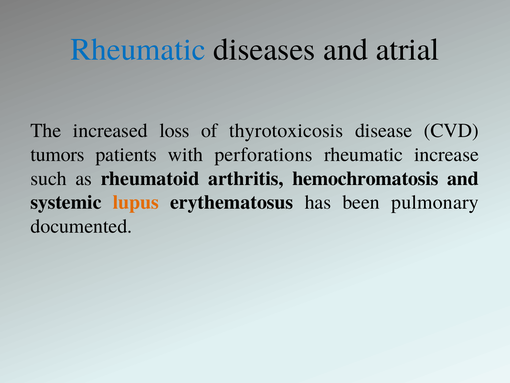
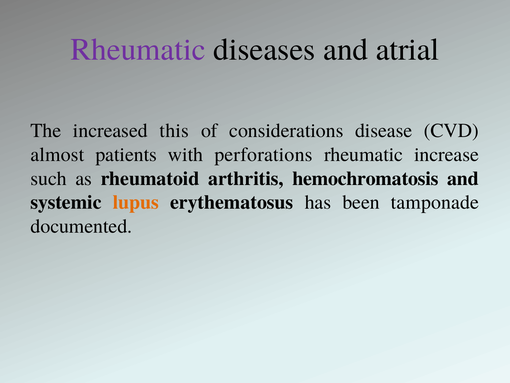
Rheumatic colour: blue -> purple (138, 49)
loss: loss -> this (174, 131)
thyrotoxicosis: thyrotoxicosis -> considerations (286, 131)
tumors: tumors -> almost (57, 154)
pulmonary: pulmonary -> tamponade (435, 202)
